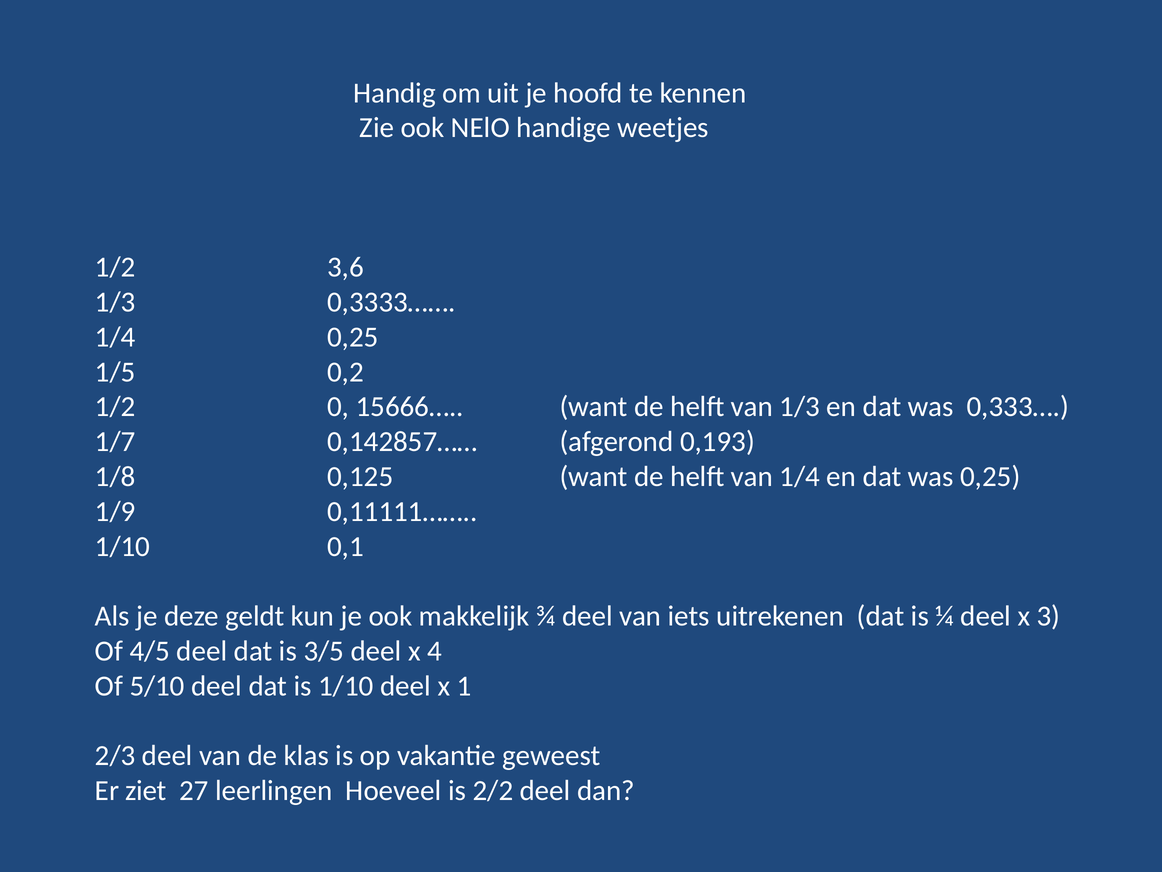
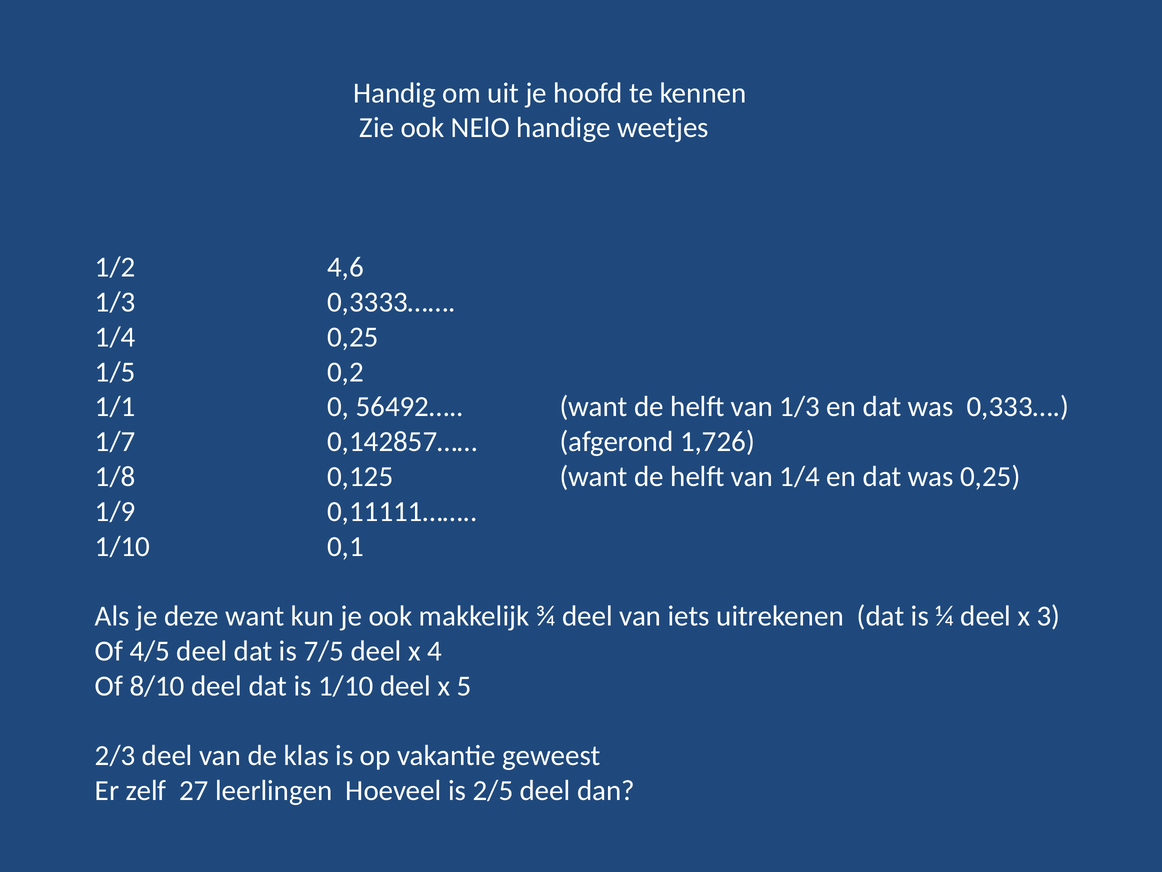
3,6: 3,6 -> 4,6 (346, 267)
1/2: 1/2 -> 1/1 (115, 407)
15666…: 15666… -> 56492… (410, 407)
0,193: 0,193 -> 1,726 (717, 442)
deze geldt: geldt -> want (255, 616)
3/5: 3/5 -> 7/5 (324, 651)
5/10: 5/10 -> 8/10 (157, 686)
1: 1 -> 5 (464, 686)
ziet: ziet -> zelf (146, 790)
2/2: 2/2 -> 2/5 (493, 790)
